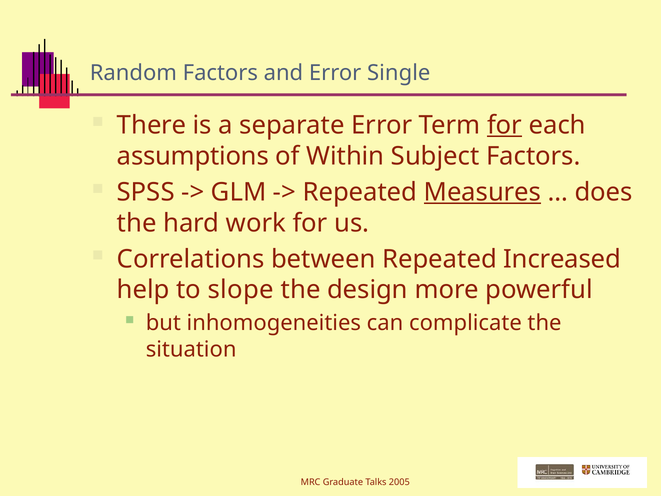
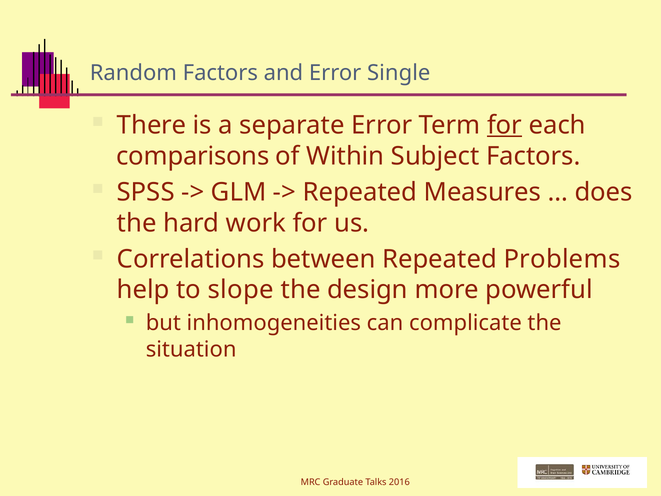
assumptions: assumptions -> comparisons (193, 156)
Measures underline: present -> none (482, 192)
Increased: Increased -> Problems (562, 259)
2005: 2005 -> 2016 (399, 482)
